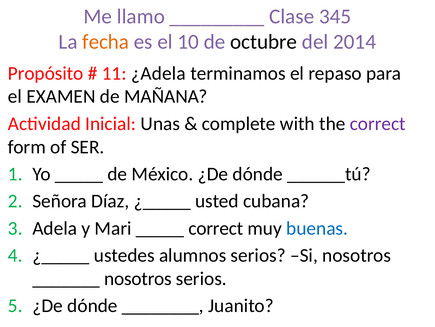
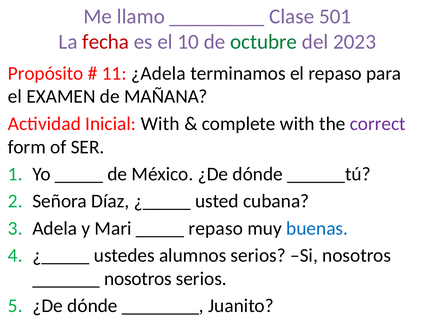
345: 345 -> 501 (335, 16)
fecha colour: orange -> red (106, 42)
octubre colour: black -> green (264, 42)
2014: 2014 -> 2023 (355, 42)
Inicial Unas: Unas -> With (160, 123)
correct: correct -> repaso (216, 228)
